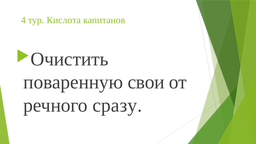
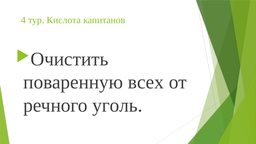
свои: свои -> всех (146, 82)
сразу: сразу -> уголь (117, 105)
